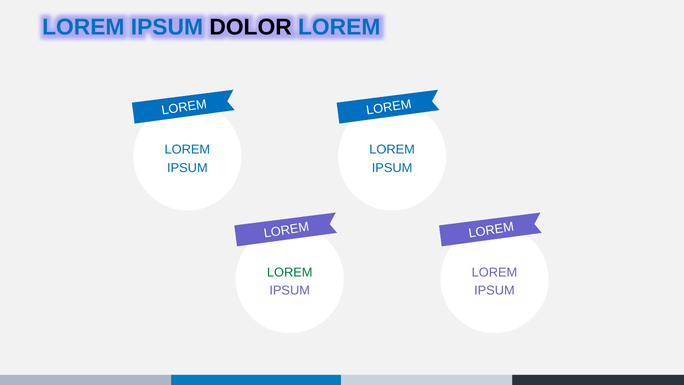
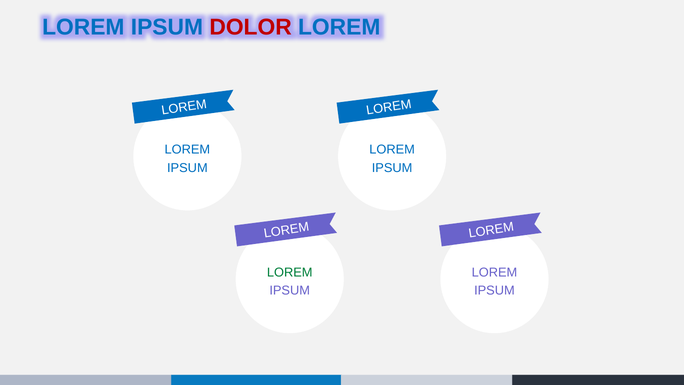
DOLOR colour: black -> red (251, 27)
